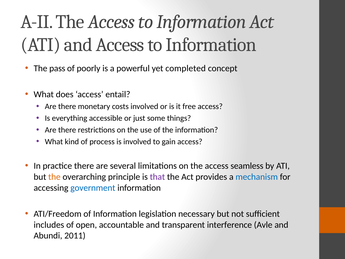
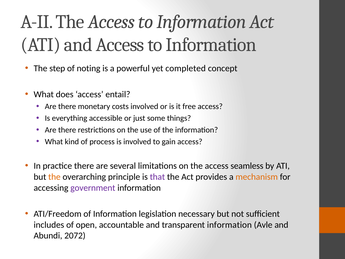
pass: pass -> step (57, 68)
poorly: poorly -> noting (89, 68)
mechanism colour: blue -> orange (257, 177)
government colour: blue -> purple (93, 188)
transparent interference: interference -> information (229, 225)
2011: 2011 -> 2072 (75, 235)
